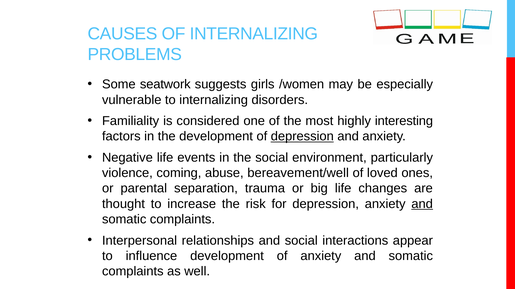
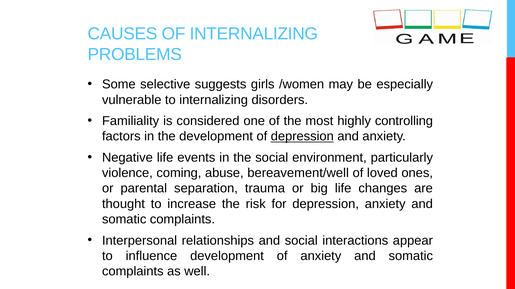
seatwork: seatwork -> selective (165, 85)
interesting: interesting -> controlling (404, 121)
and underline: present -> none (422, 204)
